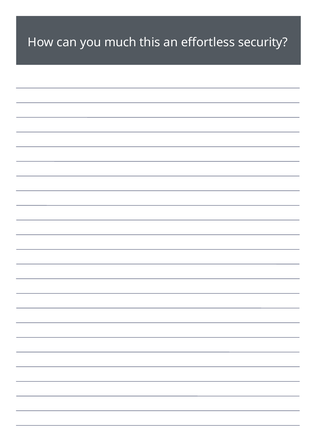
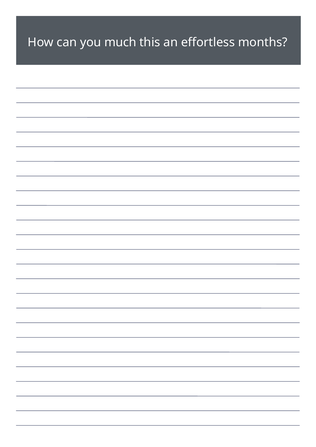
security: security -> months (263, 42)
